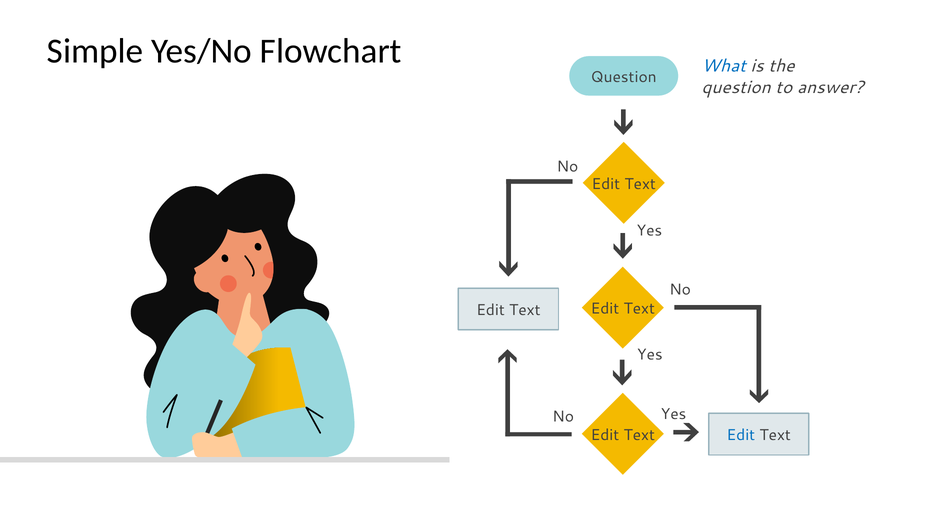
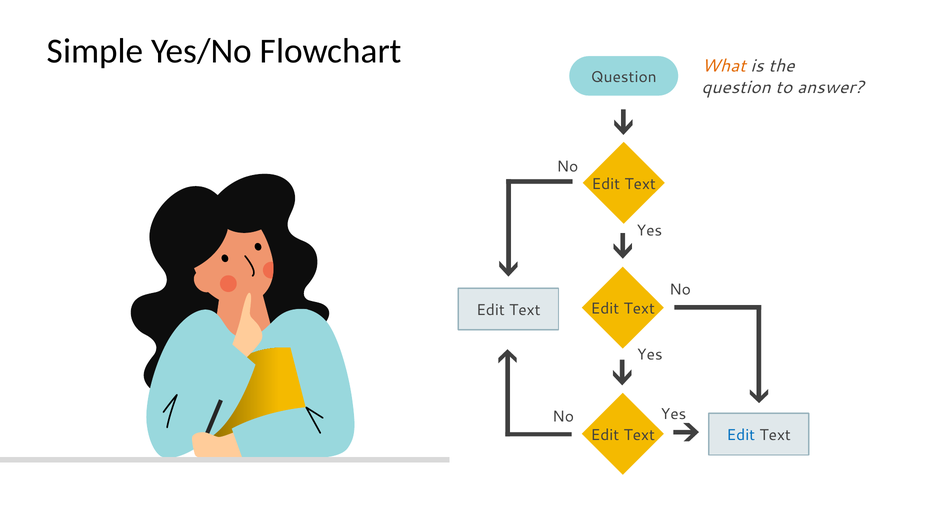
What colour: blue -> orange (724, 66)
